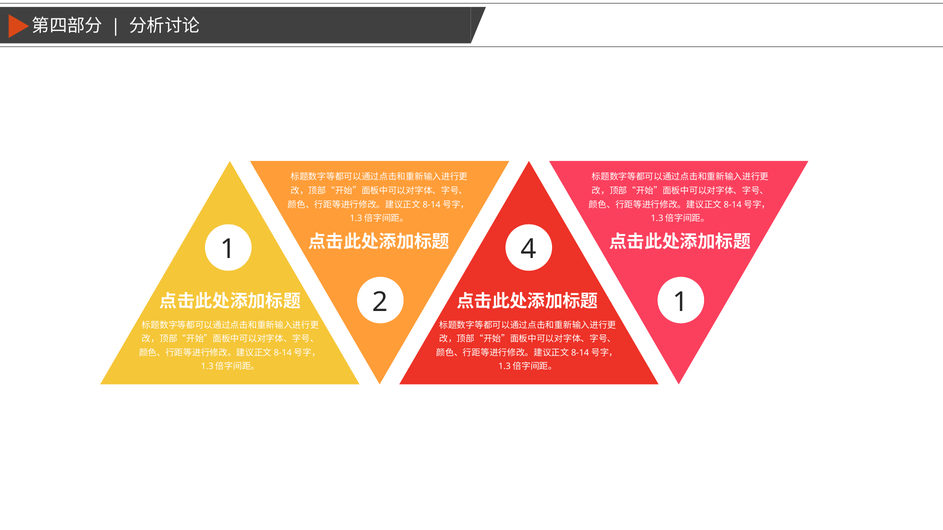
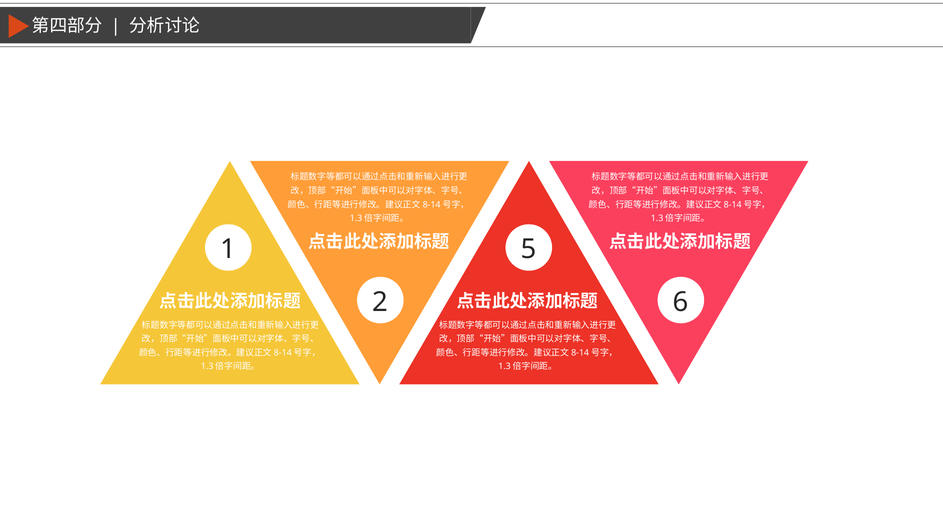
4: 4 -> 5 (529, 250)
2 1: 1 -> 6 (681, 302)
